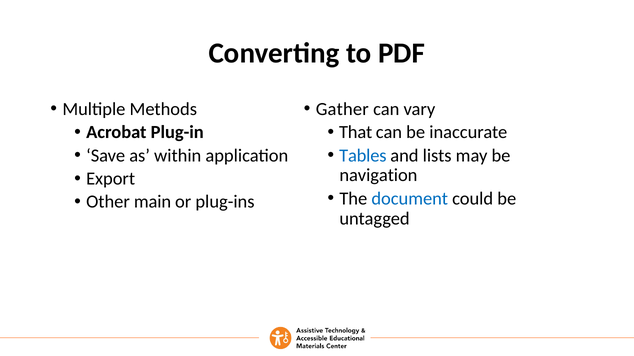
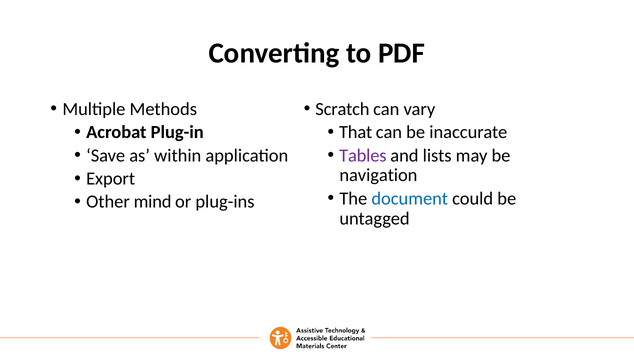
Gather: Gather -> Scratch (342, 109)
Tables colour: blue -> purple (363, 156)
main: main -> mind (153, 202)
